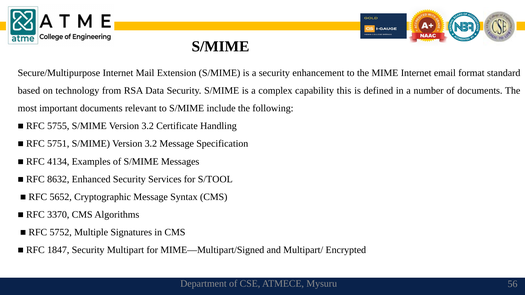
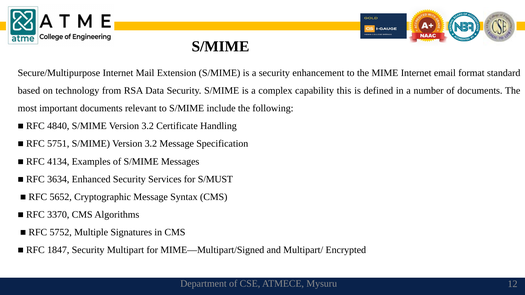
5755: 5755 -> 4840 (58, 126)
8632: 8632 -> 3634 (58, 179)
S/TOOL: S/TOOL -> S/MUST (215, 179)
56: 56 -> 12 (513, 284)
